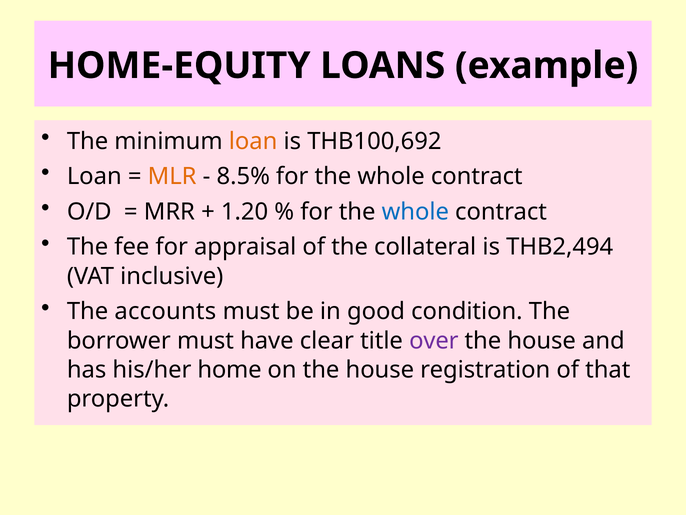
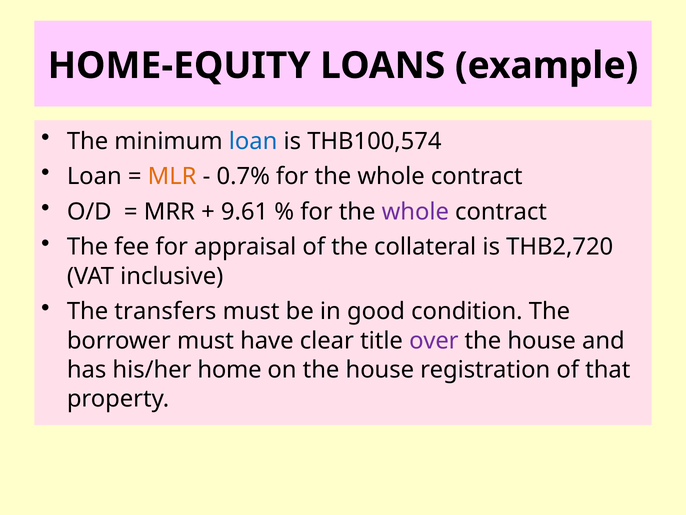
loan colour: orange -> blue (253, 141)
THB100,692: THB100,692 -> THB100,574 (374, 141)
8.5%: 8.5% -> 0.7% (243, 176)
1.20: 1.20 -> 9.61 (245, 212)
whole colour: blue -> purple (415, 212)
THB2,494: THB2,494 -> THB2,720 (560, 247)
accounts: accounts -> transfers (165, 311)
